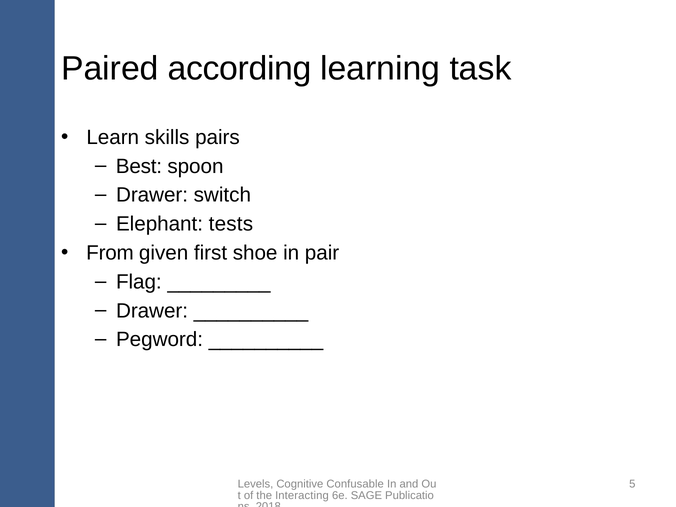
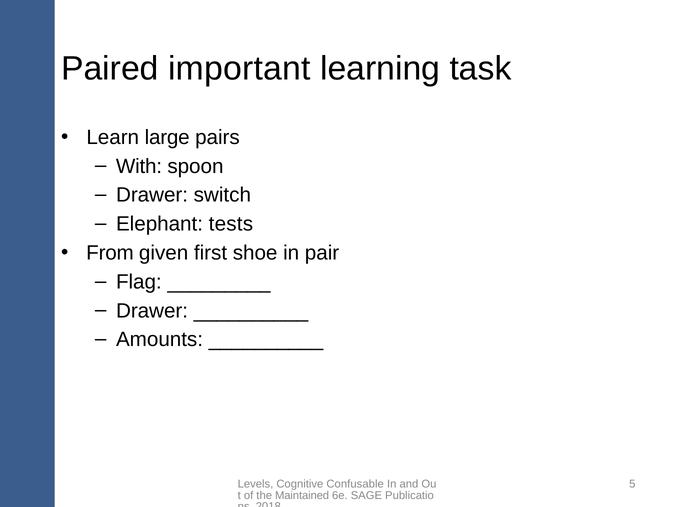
according: according -> important (239, 69)
skills: skills -> large (167, 137)
Best: Best -> With (139, 166)
Pegword: Pegword -> Amounts (160, 340)
Interacting: Interacting -> Maintained (302, 495)
